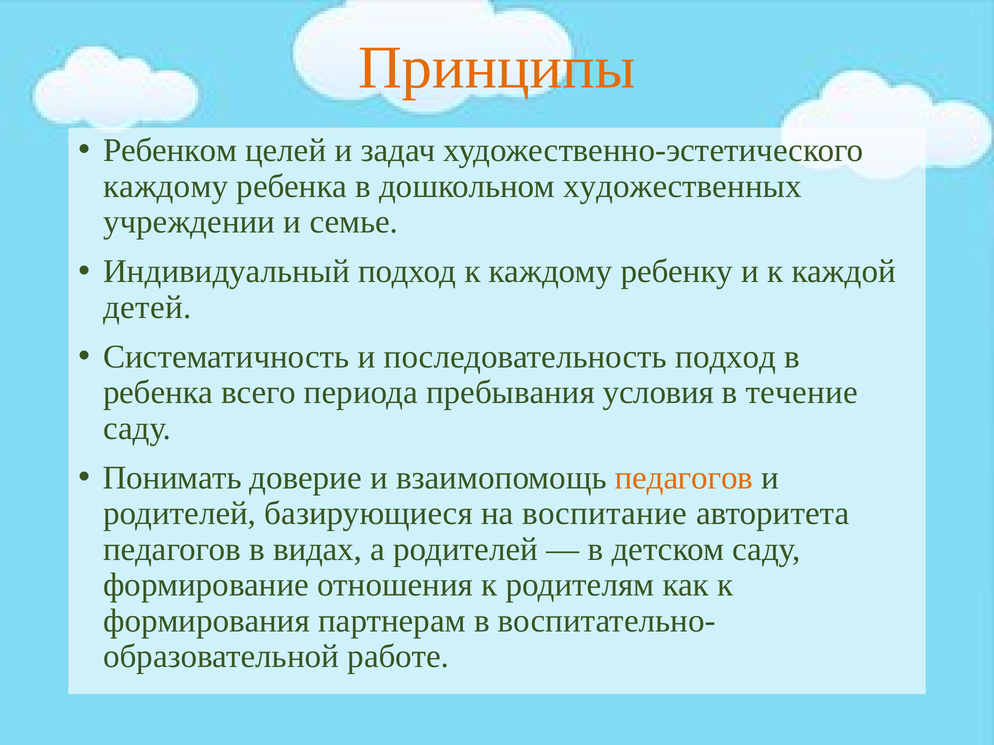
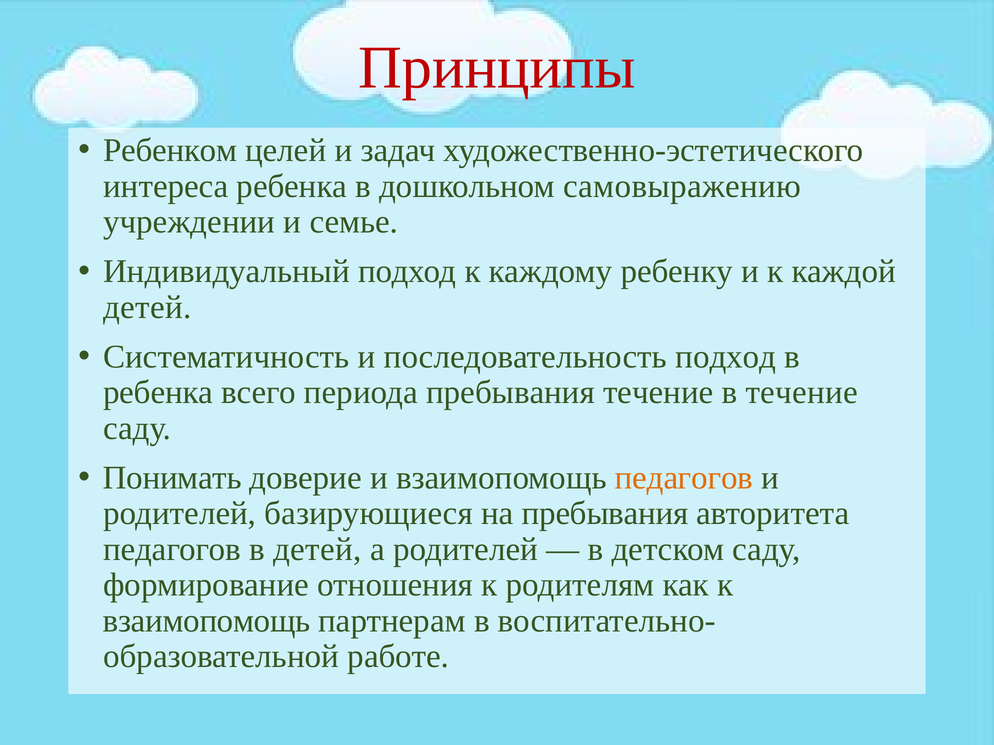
Принципы colour: orange -> red (497, 68)
каждому: каждому -> интереса (166, 186)
художественных: художественных -> самовыражению (682, 186)
пребывания условия: условия -> течение (658, 393)
на воспитание: воспитание -> пребывания (605, 514)
в видах: видах -> детей (317, 550)
формирования: формирования -> взаимопомощь (207, 621)
